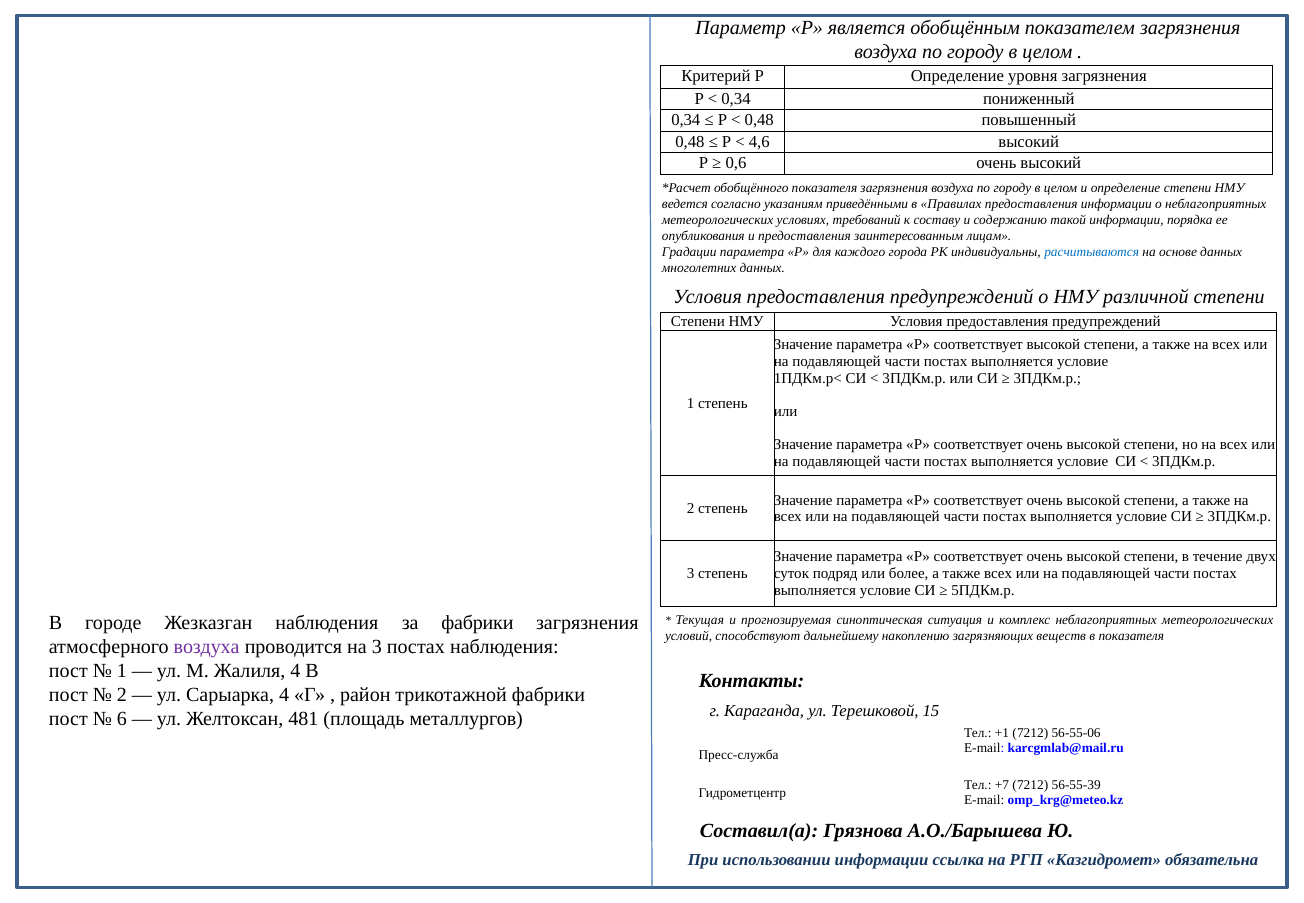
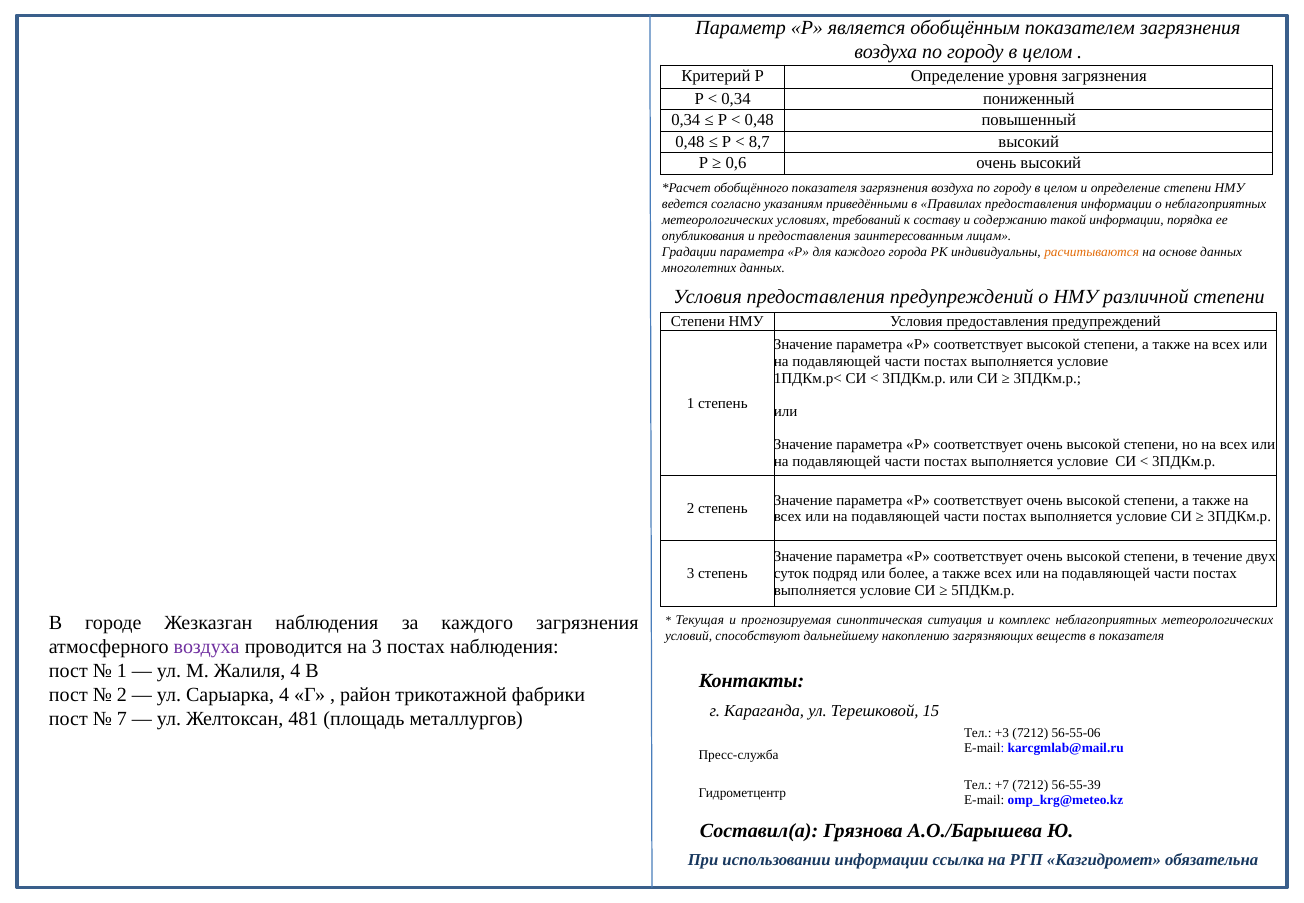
4,6: 4,6 -> 8,7 (759, 142)
расчитываются colour: blue -> orange (1092, 252)
за фабрики: фабрики -> каждого (477, 622)
6: 6 -> 7 (122, 719)
+1: +1 -> +3 (1002, 733)
